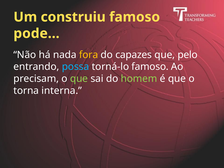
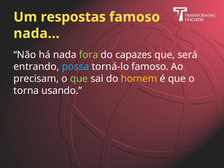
construiu: construiu -> respostas (73, 17)
pode: pode -> nada (36, 33)
fora colour: yellow -> light green (89, 55)
pelo: pelo -> será (188, 55)
homem colour: light green -> yellow (139, 79)
interna: interna -> usando (62, 91)
